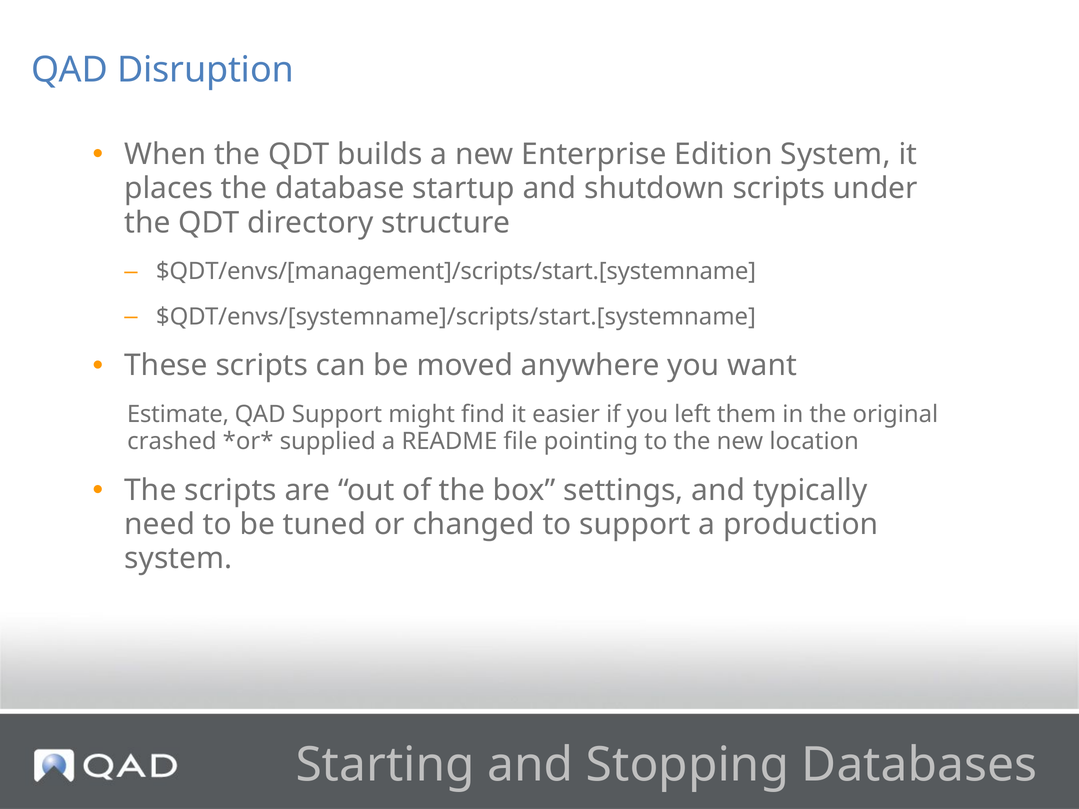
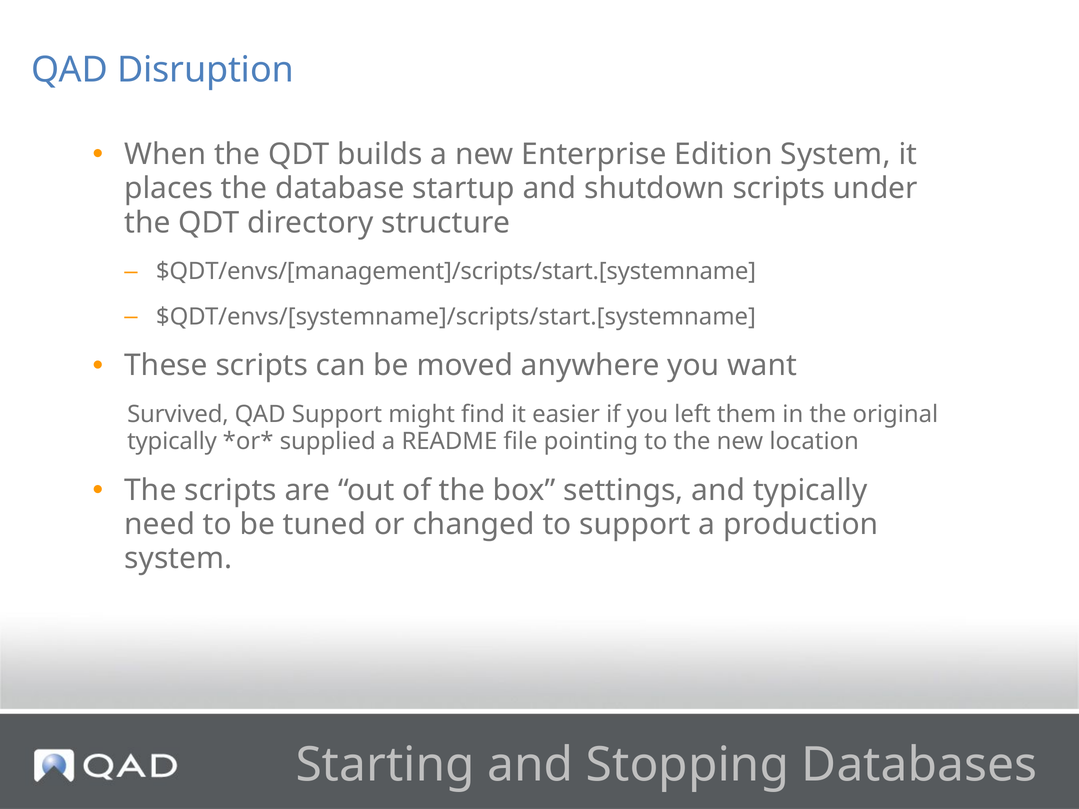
Estimate: Estimate -> Survived (178, 414)
crashed: crashed -> typically (172, 442)
